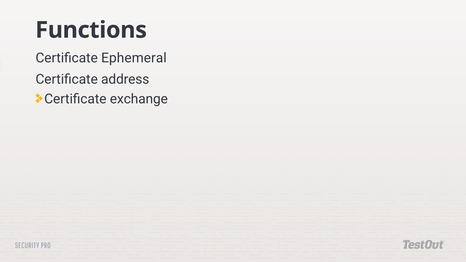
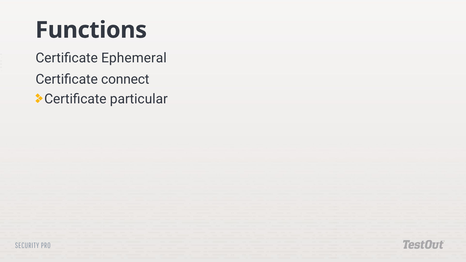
address: address -> connect (125, 80)
exchange: exchange -> particular (139, 99)
